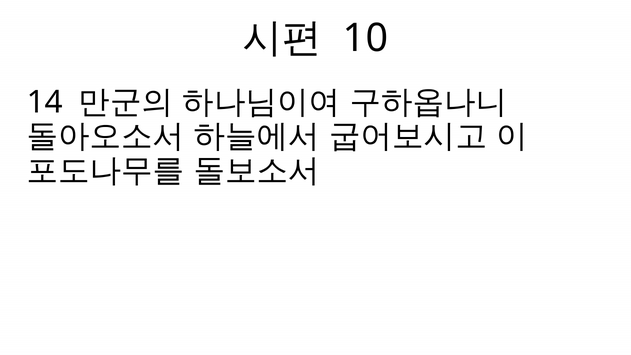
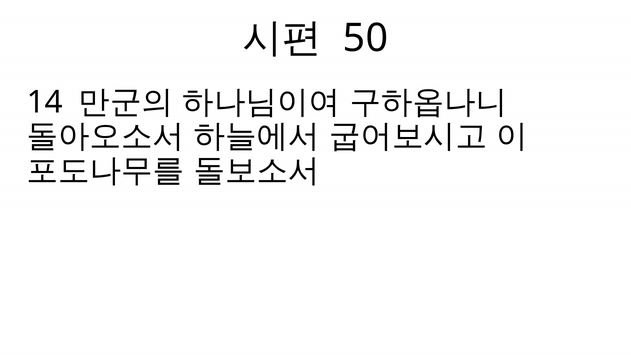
10: 10 -> 50 (366, 38)
